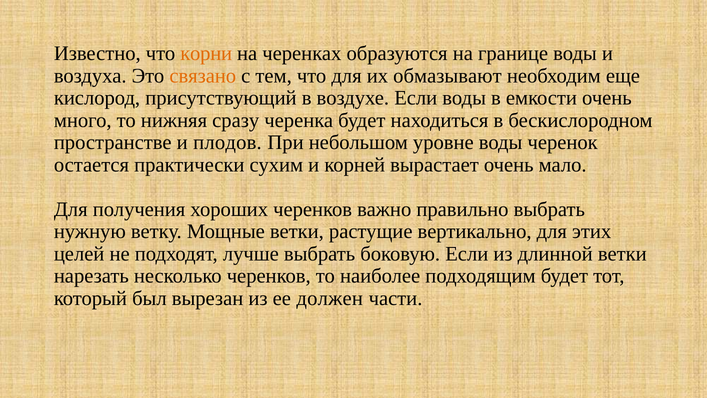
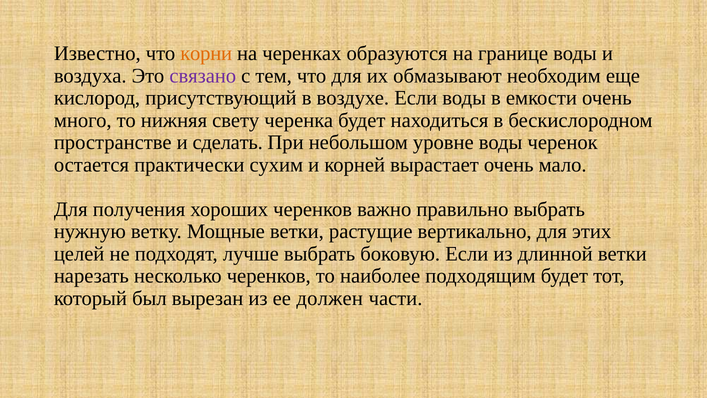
связано colour: orange -> purple (203, 76)
сразу: сразу -> свету (236, 120)
плодов: плодов -> сделать (228, 142)
